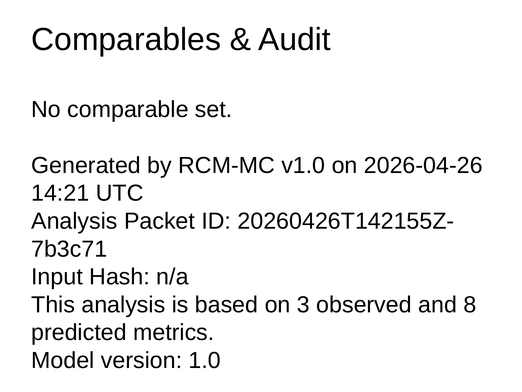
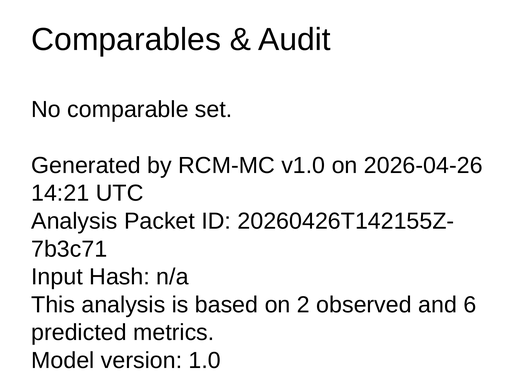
3: 3 -> 2 (303, 304)
8: 8 -> 6 (470, 304)
